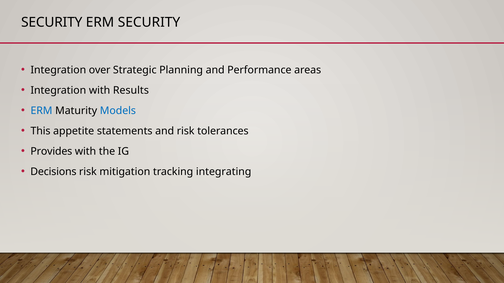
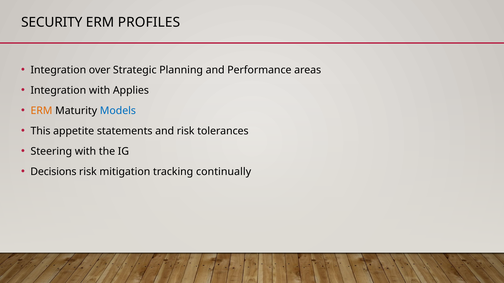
ERM SECURITY: SECURITY -> PROFILES (149, 22)
Results: Results -> Applies (131, 90)
ERM colour: blue -> orange (41, 111)
Provides: Provides -> Steering (51, 152)
integrating: integrating -> continually (224, 172)
